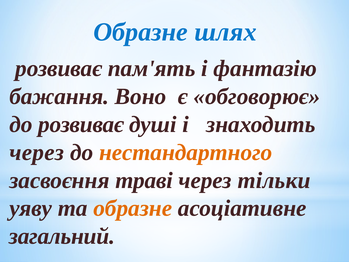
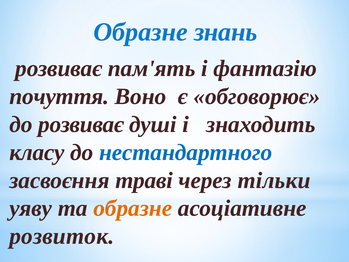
шлях: шлях -> знань (226, 32)
бажання: бажання -> почуття (59, 96)
через: через -> класу (37, 152)
нестандартного colour: orange -> blue (186, 152)
загальний: загальний -> розвиток (62, 236)
